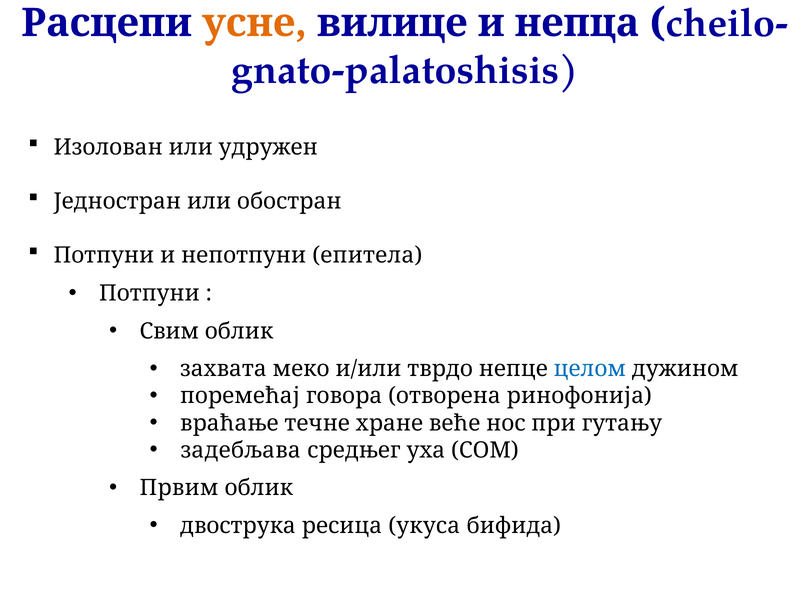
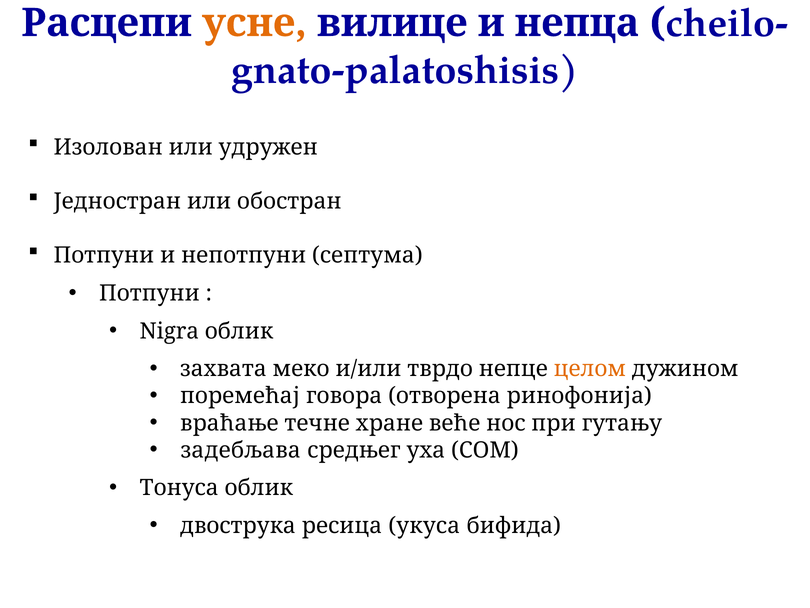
епитела: епитела -> септума (367, 255)
Свим: Свим -> Nigra (169, 331)
целом colour: blue -> orange (590, 369)
Првим: Првим -> Тонуса (179, 488)
